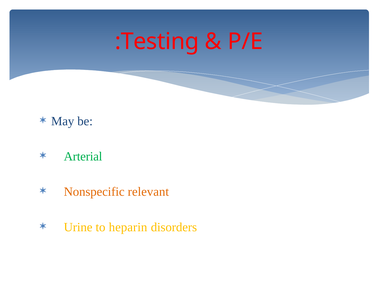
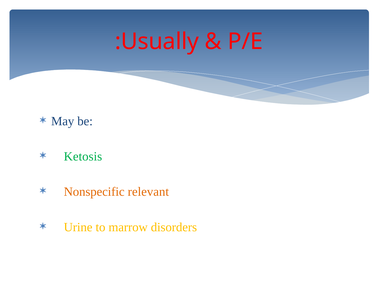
Testing: Testing -> Usually (160, 41)
Arterial: Arterial -> Ketosis (83, 156)
heparin: heparin -> marrow (128, 227)
